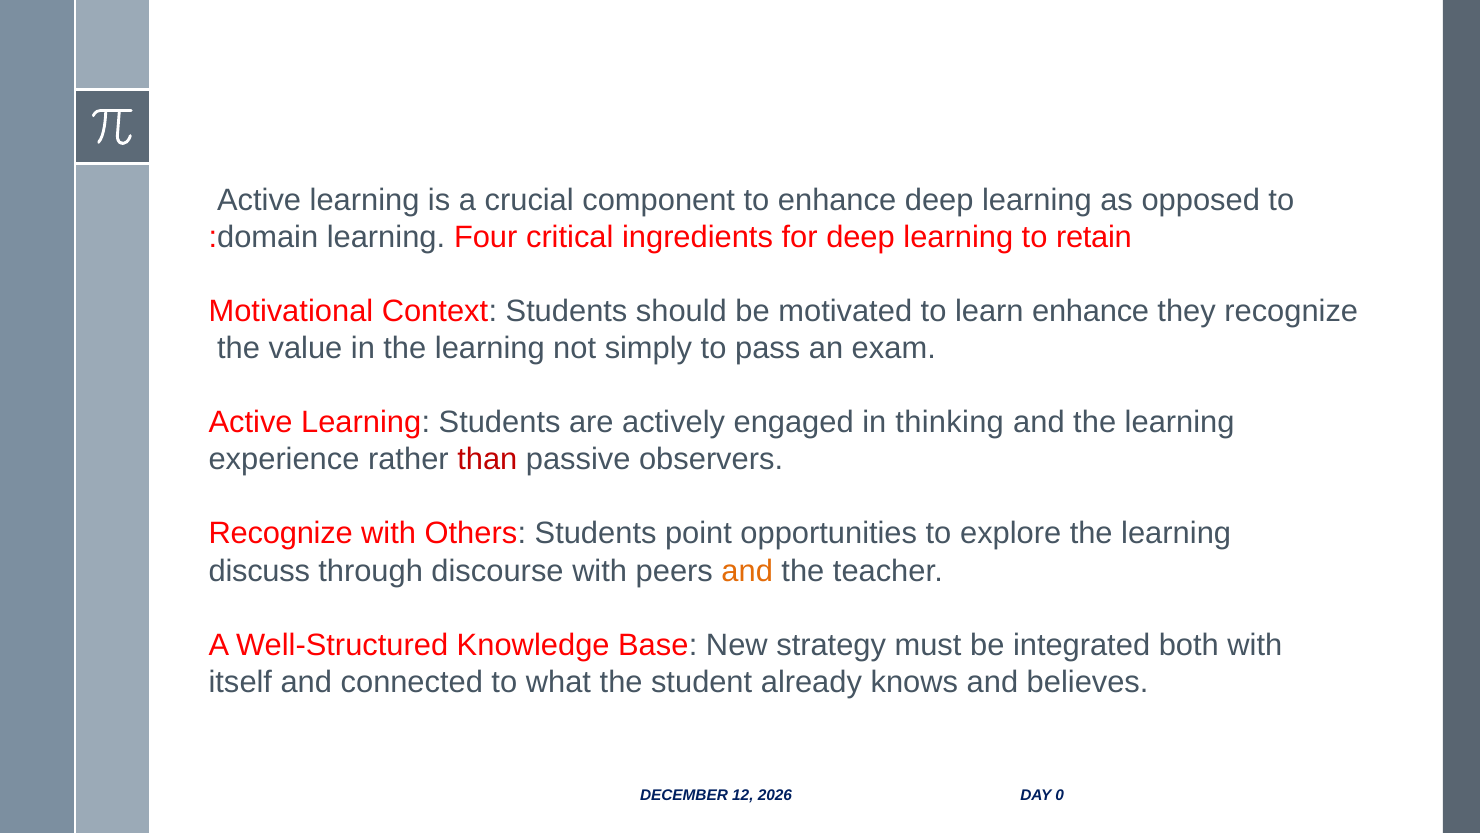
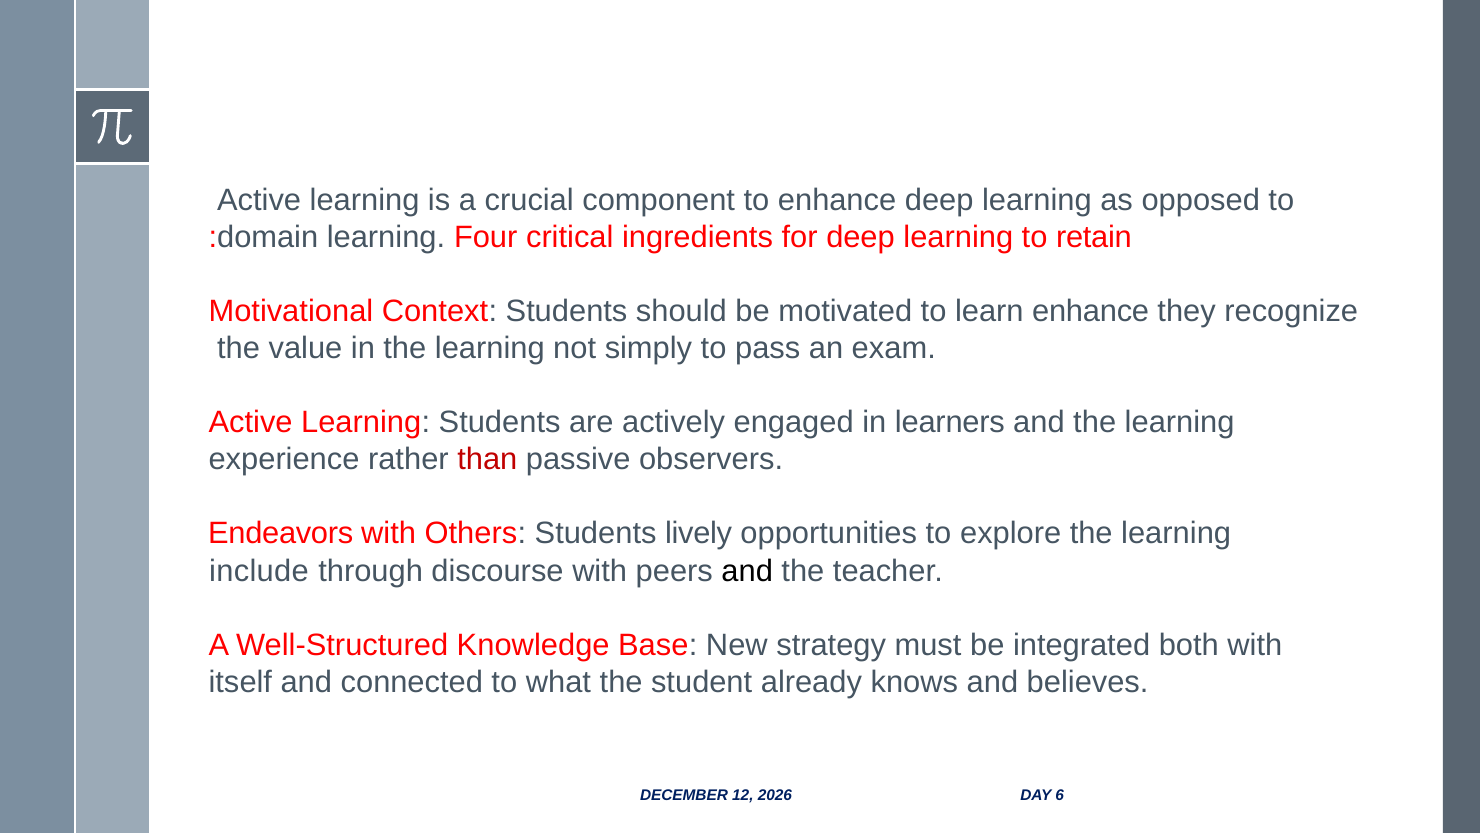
thinking: thinking -> learners (950, 422)
Recognize: Recognize -> Endeavors (281, 533)
point: point -> lively (699, 533)
discuss: discuss -> include (259, 570)
and colour: orange -> black (747, 570)
0: 0 -> 6 (1060, 795)
